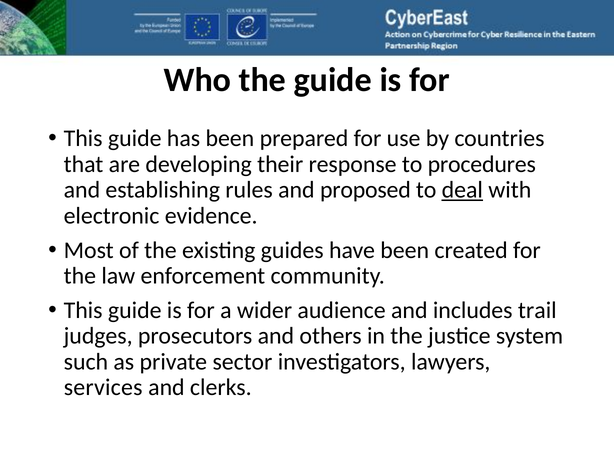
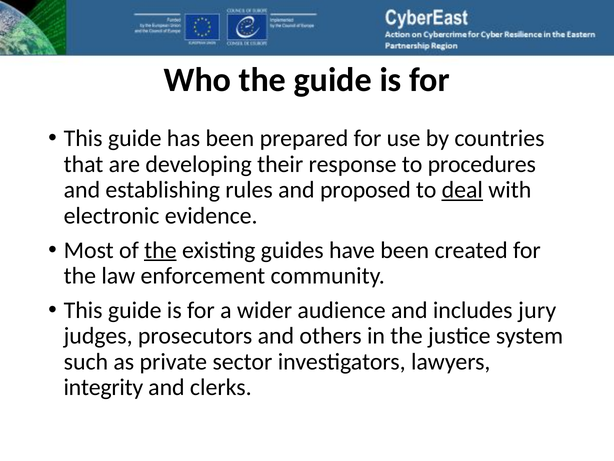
the underline: none -> present (160, 250)
trail: trail -> jury (537, 310)
services: services -> integrity (103, 387)
